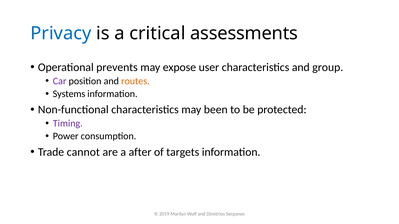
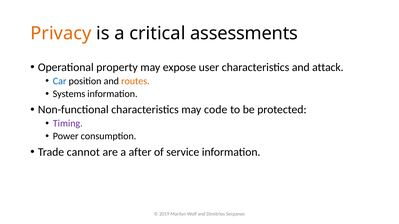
Privacy colour: blue -> orange (61, 34)
prevents: prevents -> property (117, 67)
group: group -> attack (328, 67)
Car colour: purple -> blue (60, 81)
been: been -> code (216, 110)
targets: targets -> service (183, 152)
